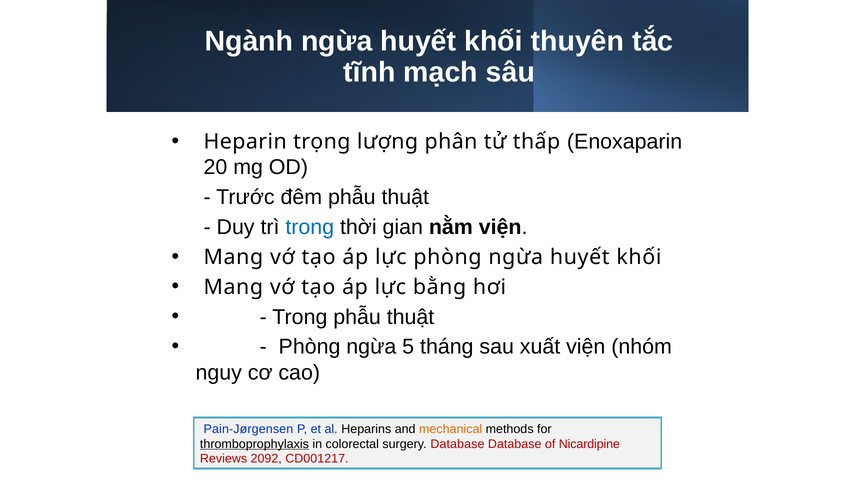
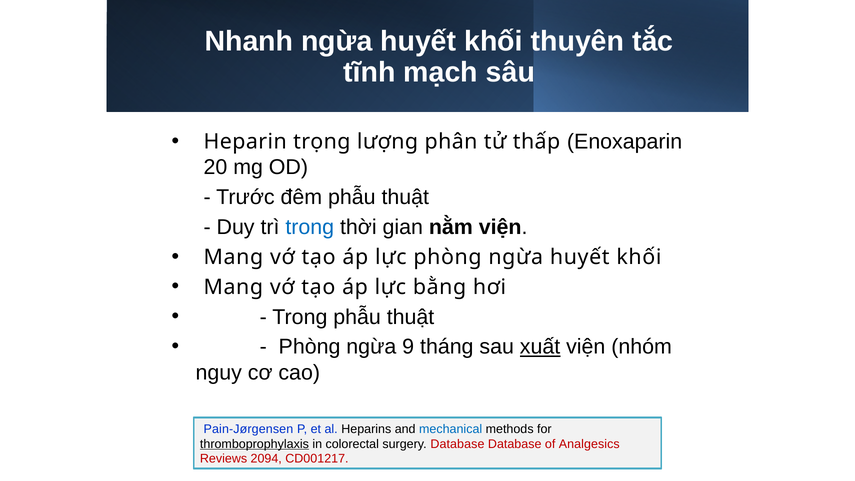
Ngành: Ngành -> Nhanh (249, 41)
5: 5 -> 9 (408, 347)
xuất underline: none -> present (540, 347)
mechanical colour: orange -> blue (451, 429)
Nicardipine: Nicardipine -> Analgesics (589, 444)
2092: 2092 -> 2094 (266, 459)
